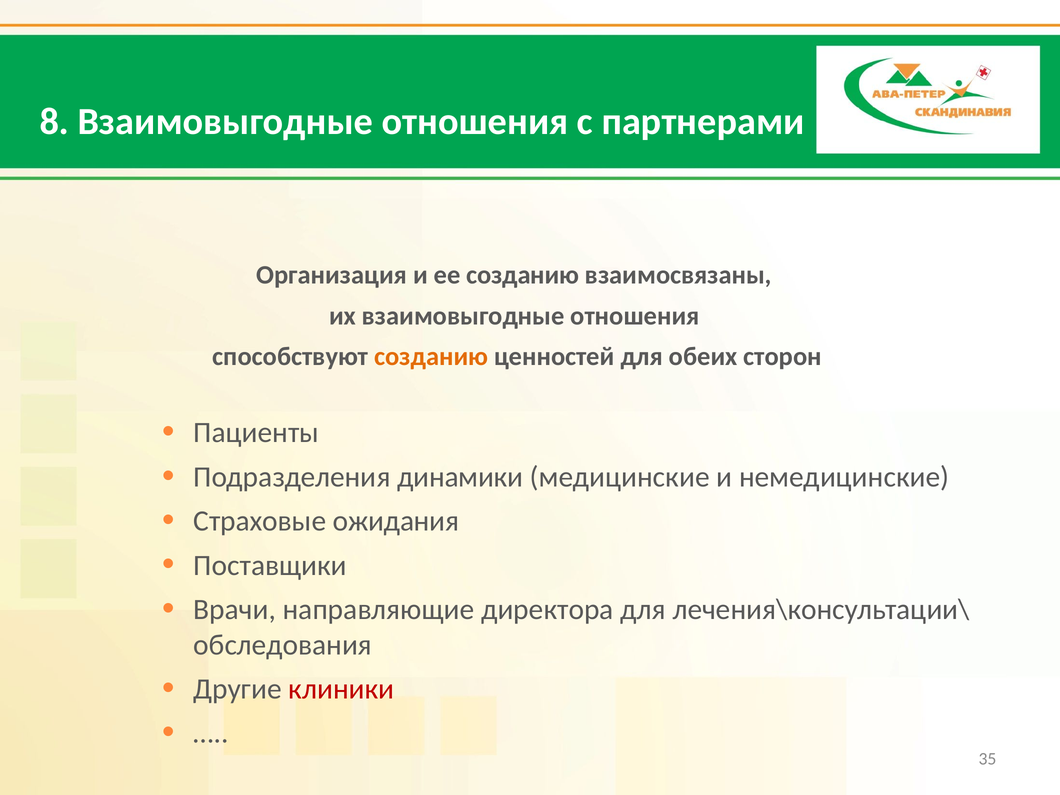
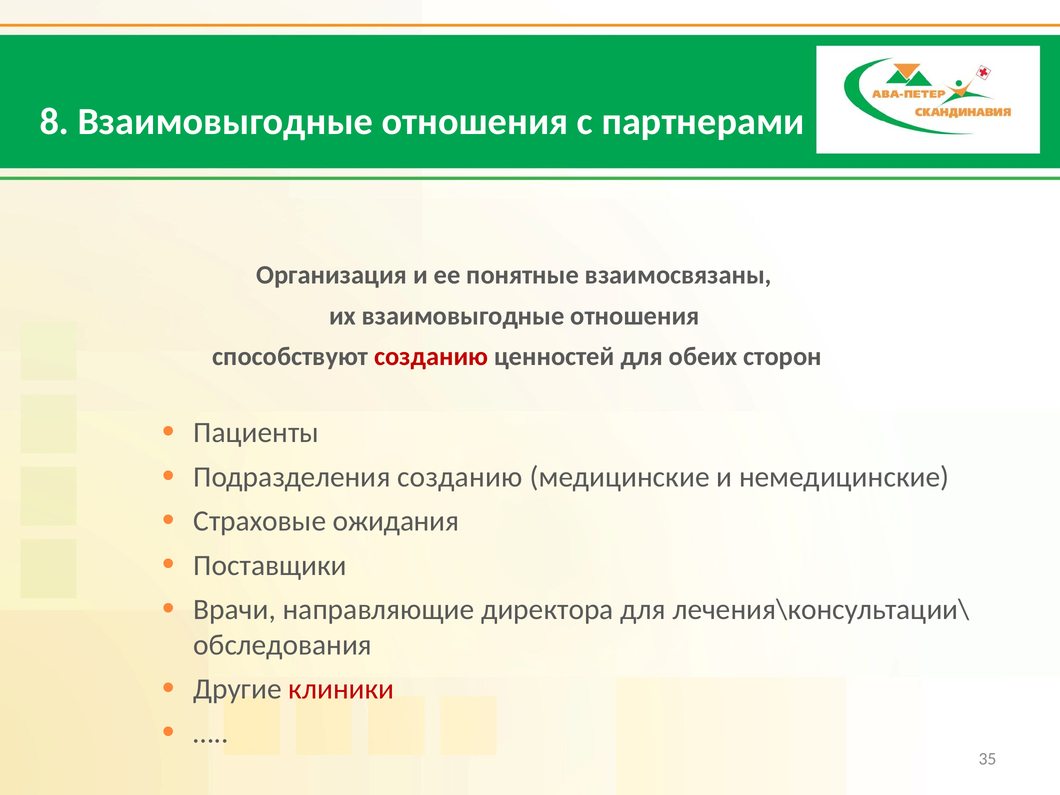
ее созданию: созданию -> понятные (523, 275)
созданию colour: orange -> red (431, 356)
Подразделения динамики: динамики -> созданию (460, 477)
